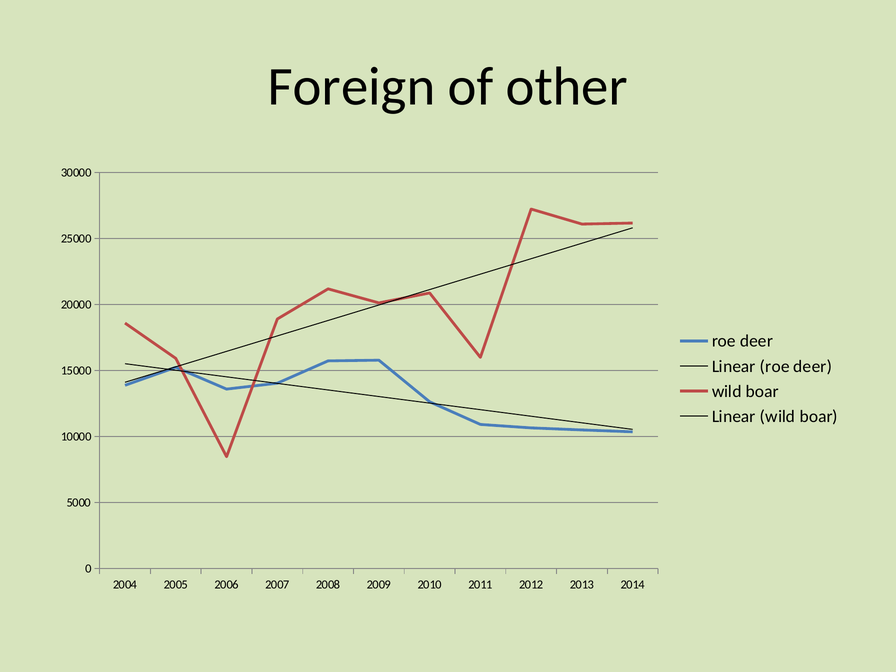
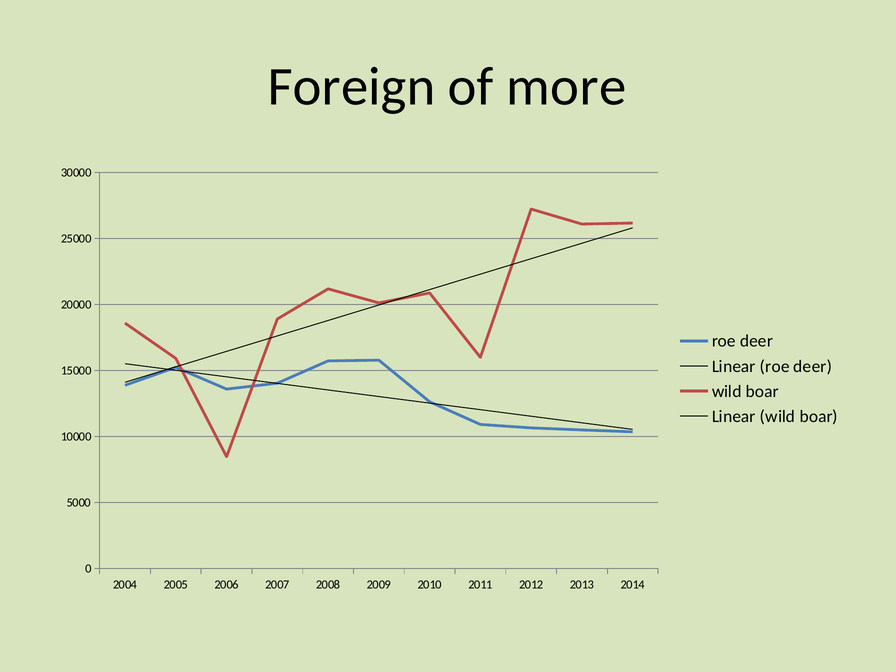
other: other -> more (566, 87)
